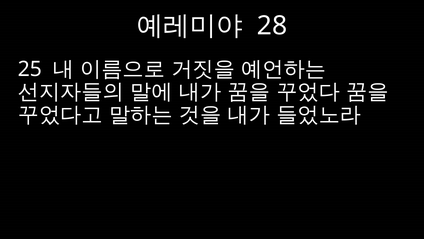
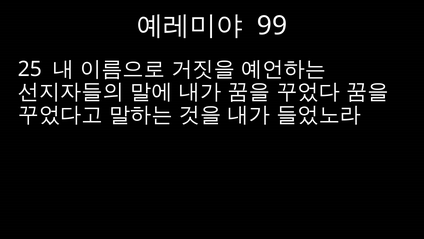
28: 28 -> 99 (272, 26)
